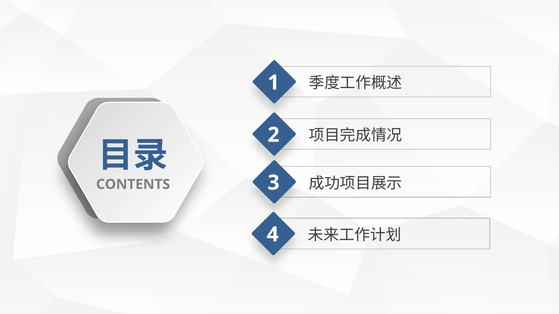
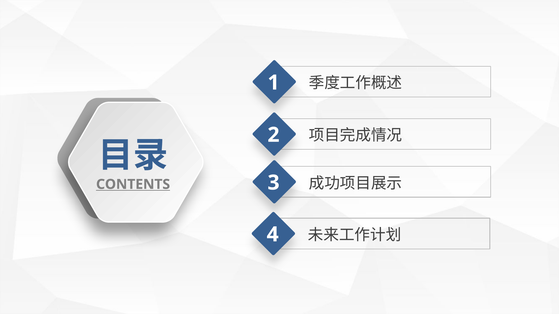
CONTENTS underline: none -> present (133, 185)
